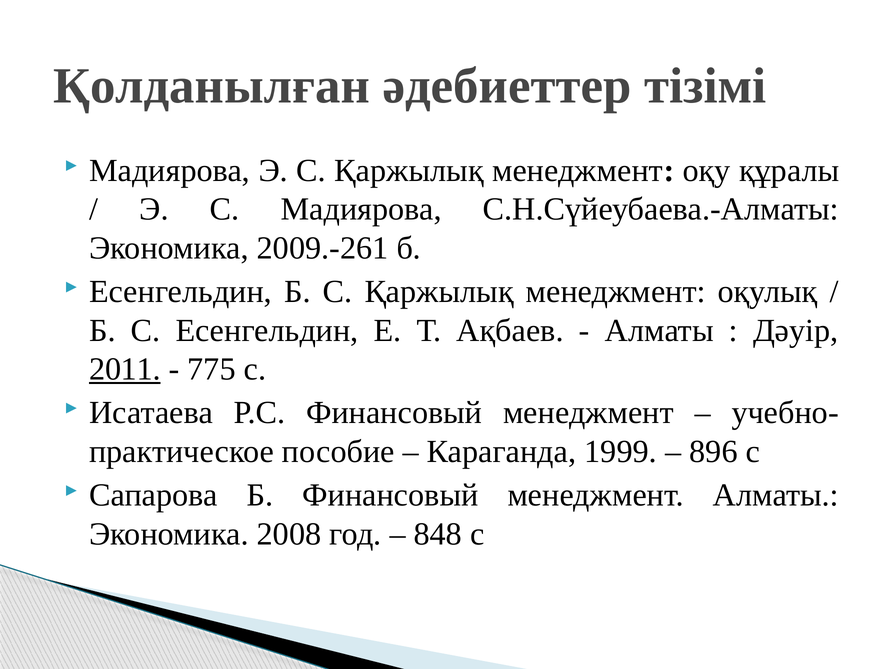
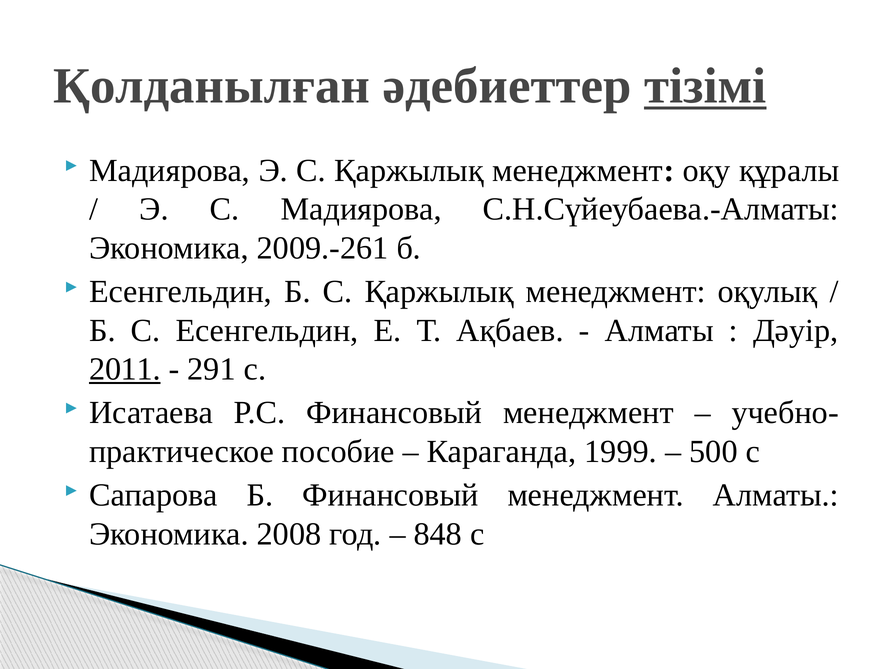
тізімі underline: none -> present (705, 86)
775: 775 -> 291 (211, 370)
896: 896 -> 500 (713, 452)
